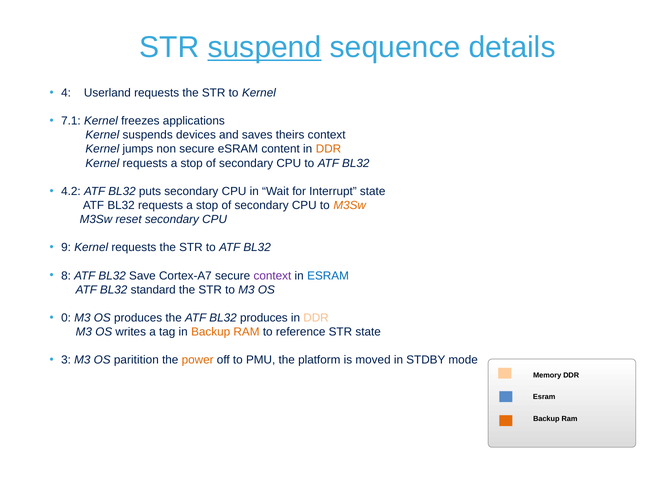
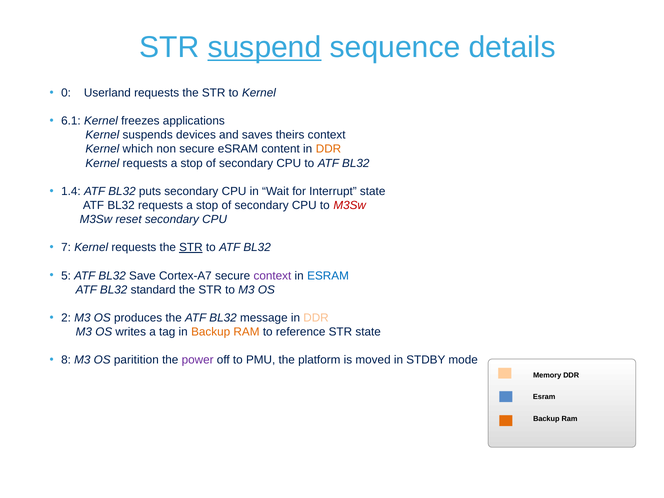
4: 4 -> 0 (66, 93)
7.1: 7.1 -> 6.1 (71, 121)
jumps: jumps -> which (138, 149)
4.2: 4.2 -> 1.4 (71, 191)
M3Sw colour: orange -> red (350, 205)
9: 9 -> 7 (66, 247)
STR underline: none -> present (191, 247)
8: 8 -> 5 (66, 276)
0: 0 -> 2 (66, 318)
BL32 produces: produces -> message (264, 318)
3: 3 -> 8 (66, 360)
power colour: orange -> purple (198, 360)
